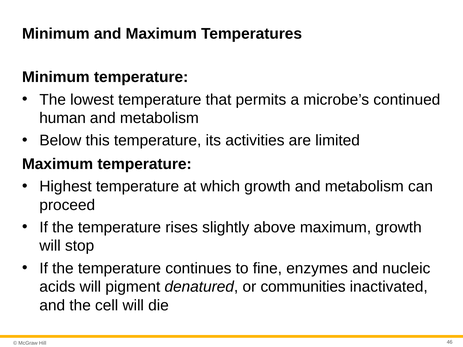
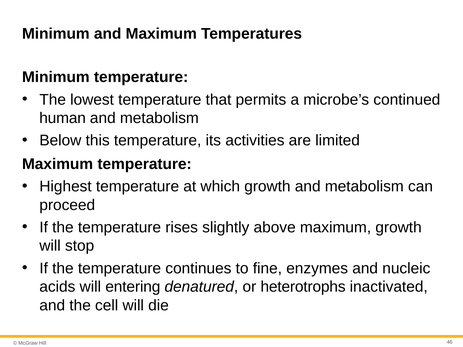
pigment: pigment -> entering (133, 287)
communities: communities -> heterotrophs (303, 287)
